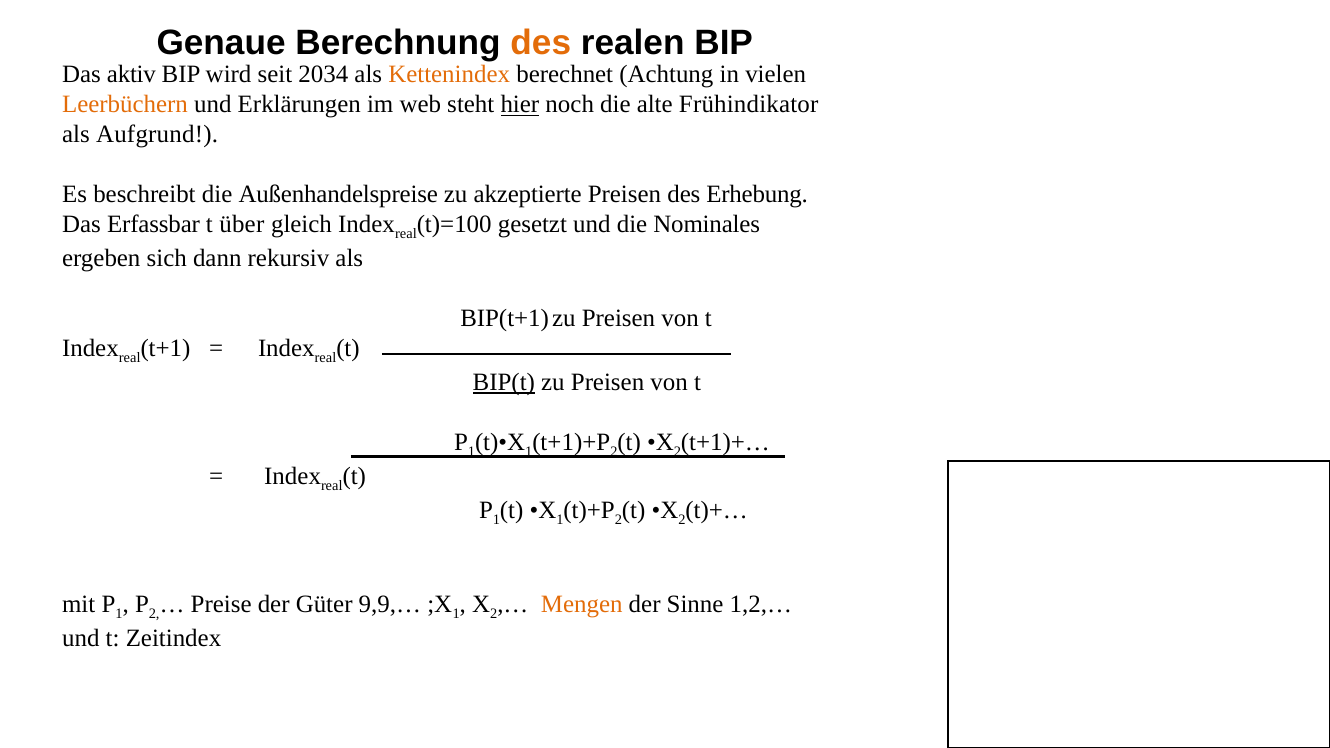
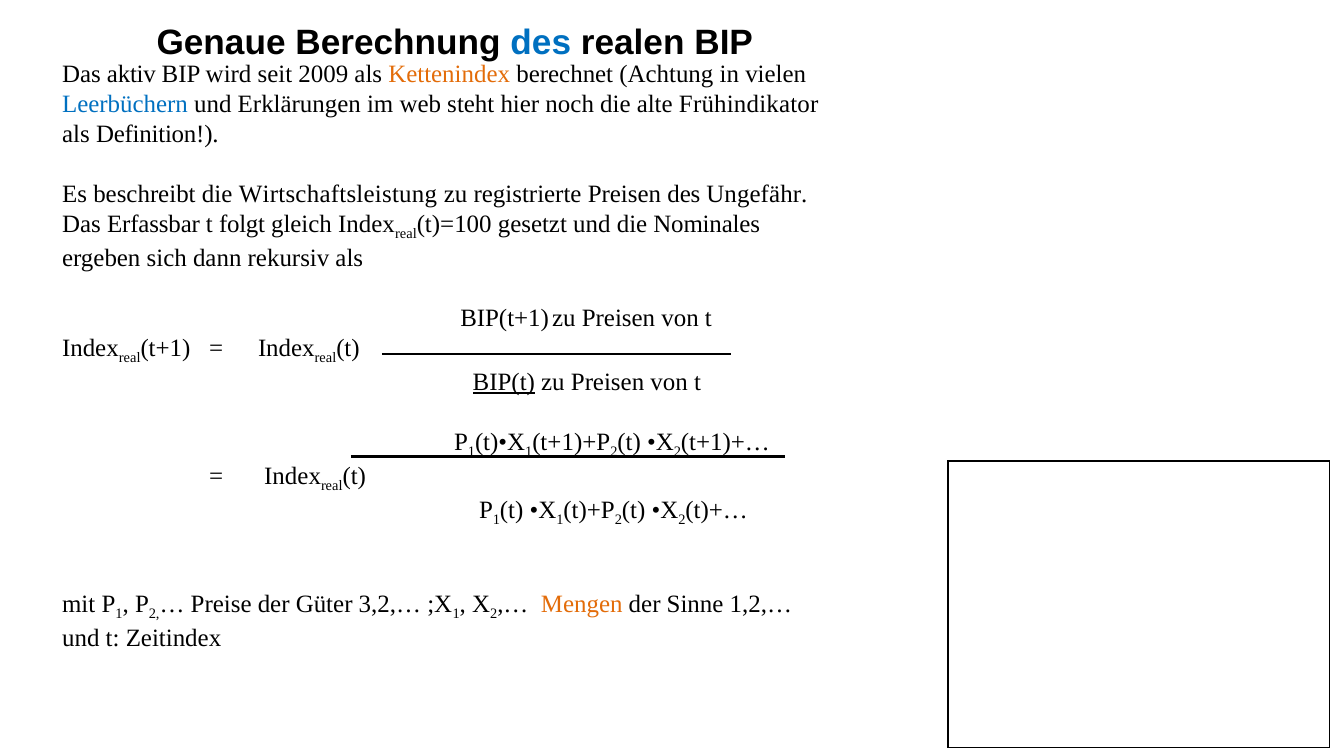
des colour: orange -> blue (541, 43)
2034: 2034 -> 2009 (323, 75)
Leerbüchern colour: orange -> blue (125, 105)
hier underline: present -> none (520, 105)
Aufgrund: Aufgrund -> Definition (157, 135)
Außenhandelspreise: Außenhandelspreise -> Wirtschaftsleistung (338, 194)
akzeptierte: akzeptierte -> registrierte (528, 194)
Erhebung: Erhebung -> Ungefähr (757, 194)
über: über -> folgt (242, 224)
9,9,…: 9,9,… -> 3,2,… (390, 604)
